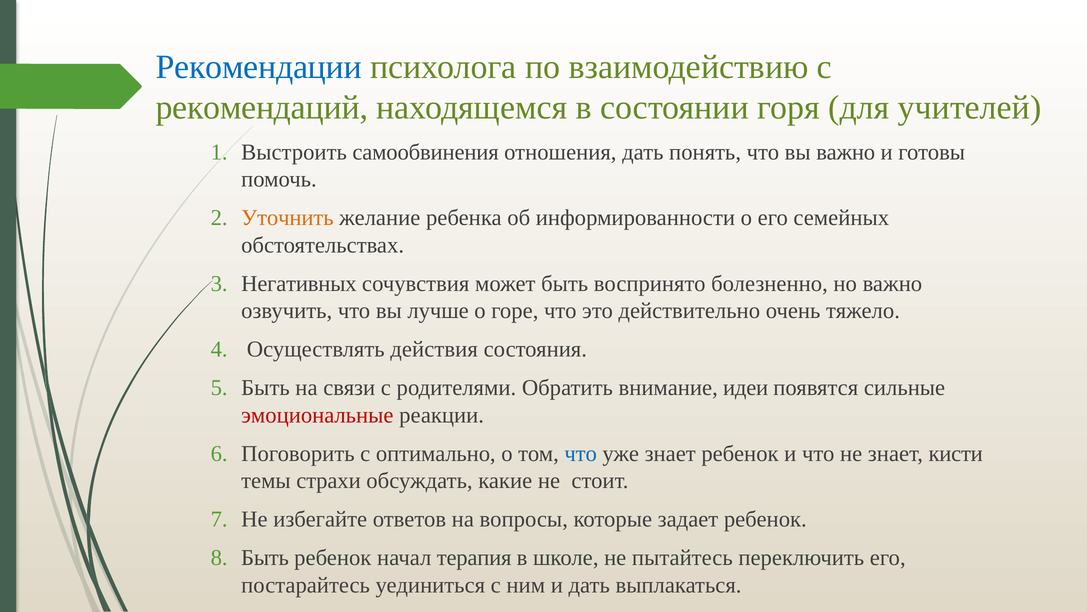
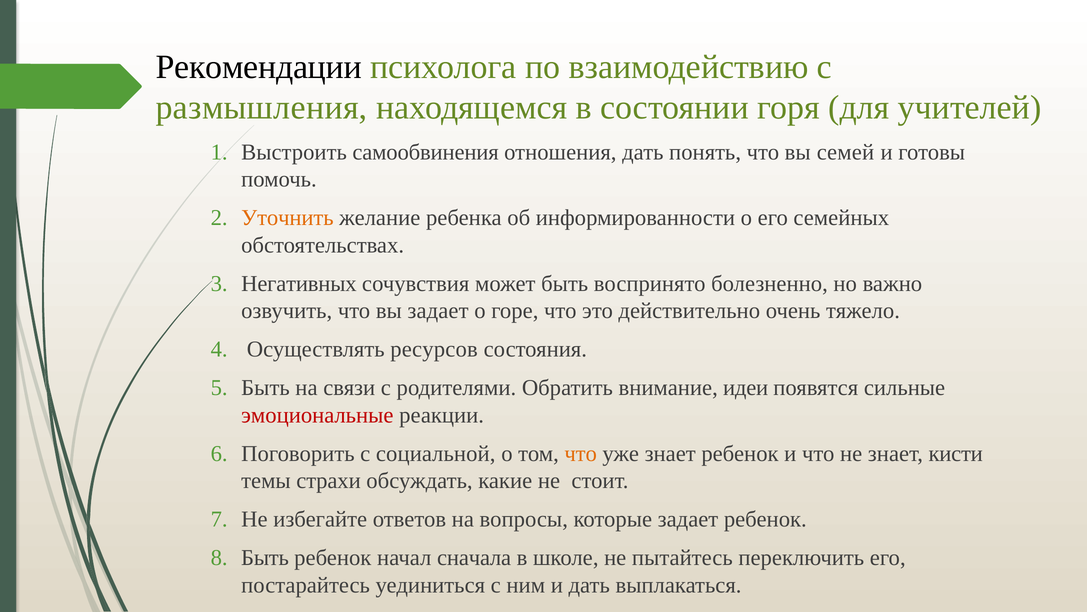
Рекомендации colour: blue -> black (259, 67)
рекомендаций: рекомендаций -> размышления (262, 107)
вы важно: важно -> семей (845, 152)
вы лучше: лучше -> задает (438, 311)
действия: действия -> ресурсов (434, 349)
оптимально: оптимально -> социальной (436, 453)
что colour: blue -> orange (581, 453)
терапия: терапия -> сначала (474, 557)
